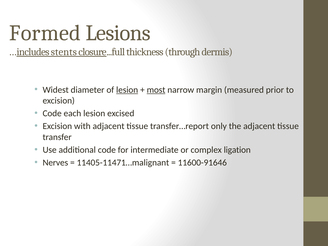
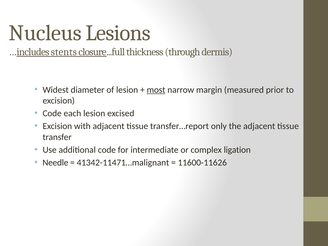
Formed: Formed -> Nucleus (45, 33)
lesion underline: present -> none (127, 90)
Nerves: Nerves -> Needle (55, 163)
11405-11471…malignant: 11405-11471…malignant -> 41342-11471…malignant (123, 163)
11600-91646: 11600-91646 -> 11600-11626 (202, 163)
